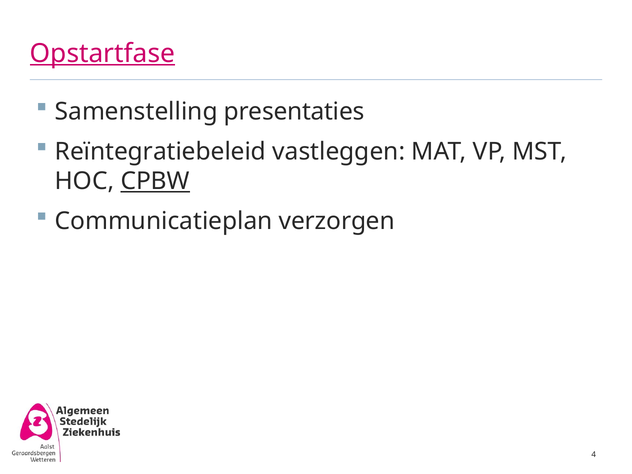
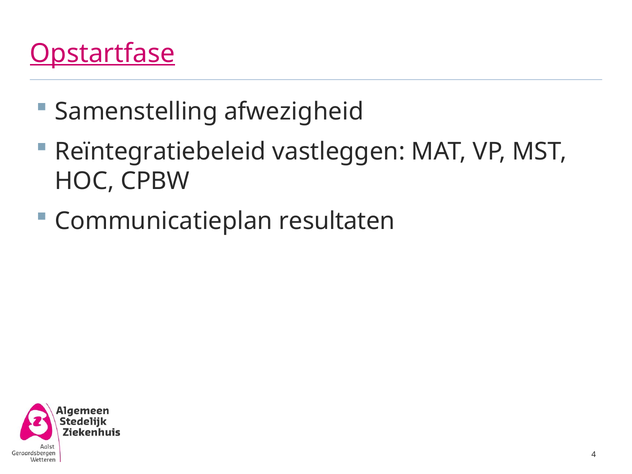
presentaties: presentaties -> afwezigheid (294, 112)
CPBW underline: present -> none (155, 181)
verzorgen: verzorgen -> resultaten (337, 221)
